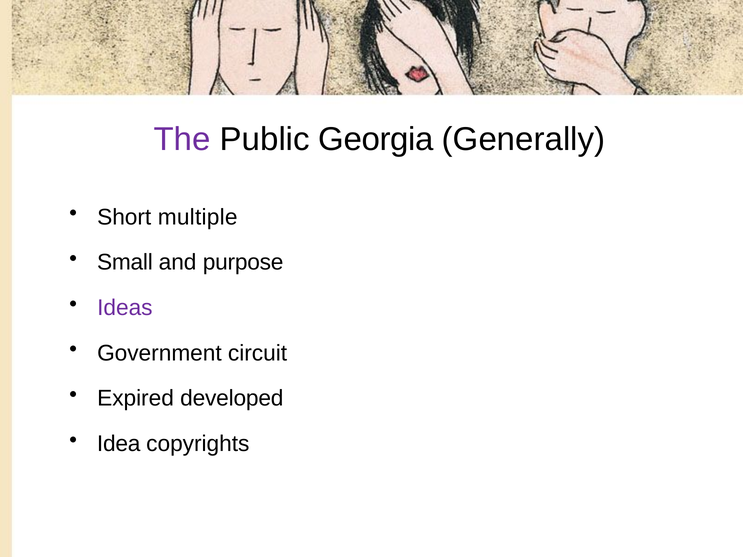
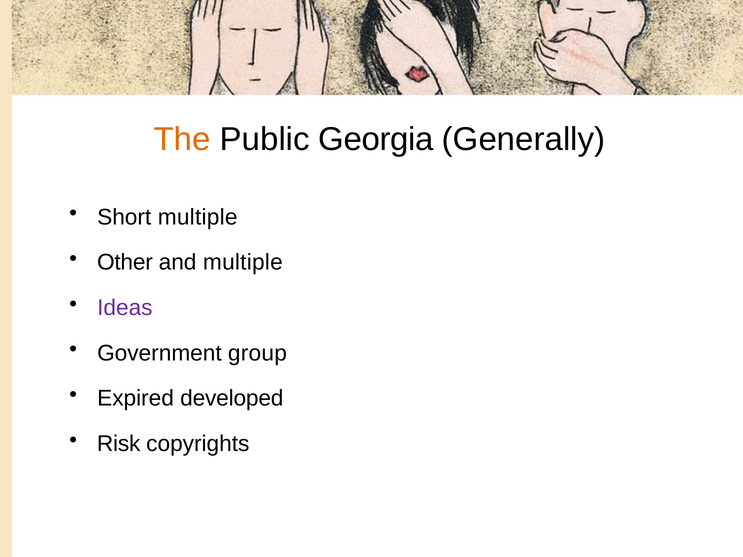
The colour: purple -> orange (182, 139)
Small: Small -> Other (125, 263)
and purpose: purpose -> multiple (243, 263)
circuit: circuit -> group (257, 353)
Idea: Idea -> Risk (119, 444)
